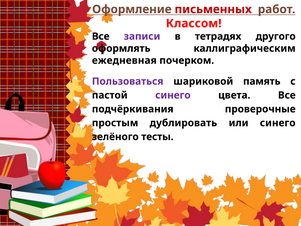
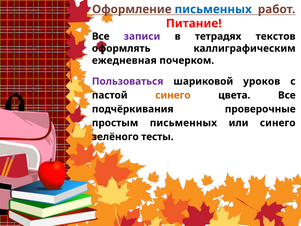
письменных colour: red -> blue (213, 9)
Классом: Классом -> Питание (194, 23)
другого: другого -> текстов (276, 36)
память: память -> уроков (262, 81)
синего colour: purple -> orange (173, 95)
простым дублировать: дублировать -> письменных (183, 123)
